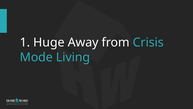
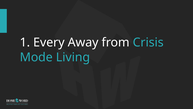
Huge: Huge -> Every (49, 42)
